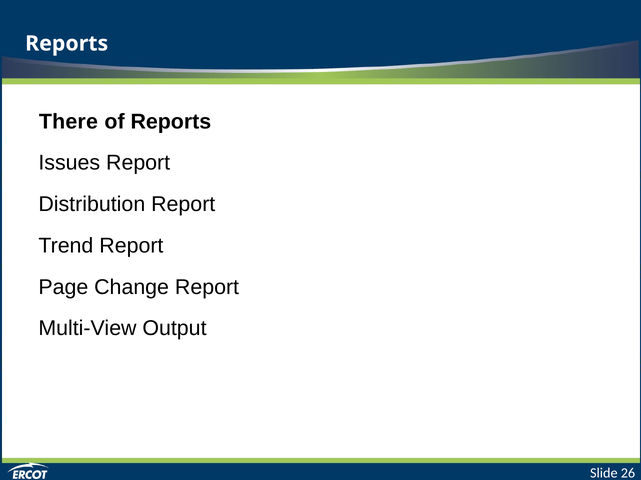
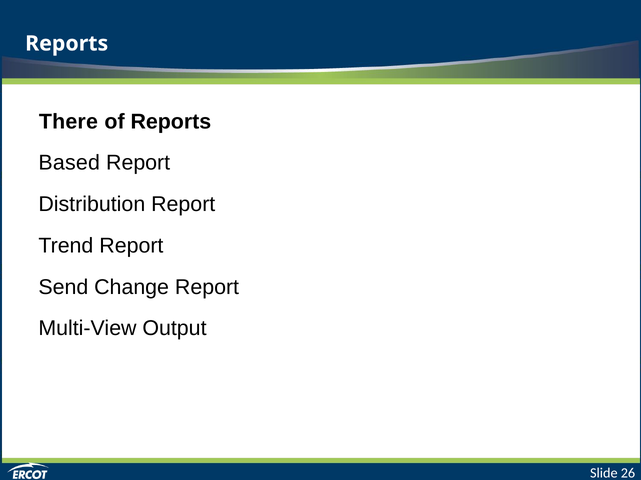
Issues: Issues -> Based (69, 163)
Page: Page -> Send (63, 287)
